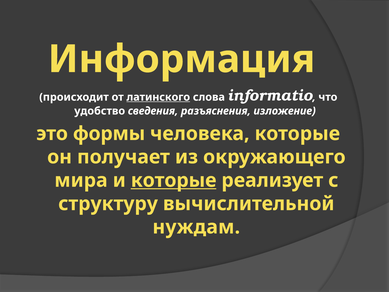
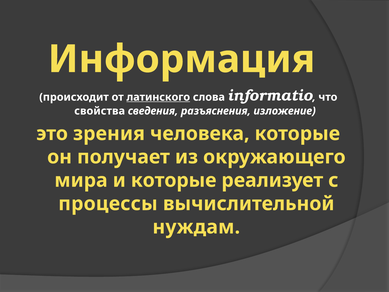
удобство: удобство -> свойства (100, 111)
формы: формы -> зрения (109, 134)
которые underline: present -> none (174, 180)
структуру: структуру -> процессы (108, 204)
